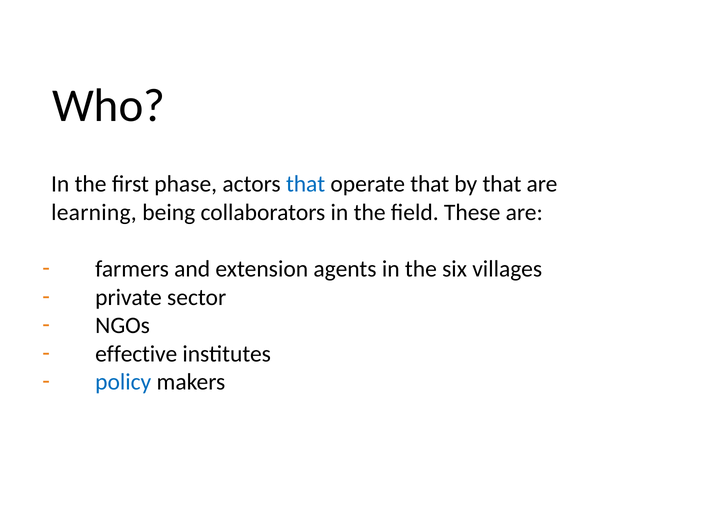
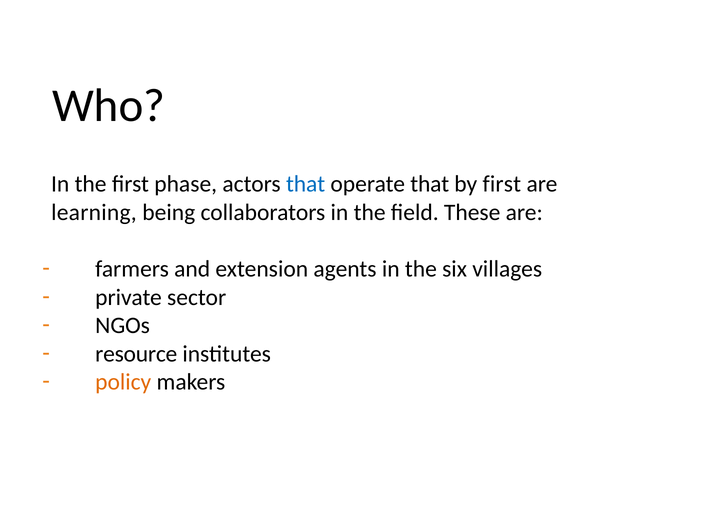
by that: that -> first (502, 184)
effective: effective -> resource (136, 353)
policy colour: blue -> orange (123, 382)
